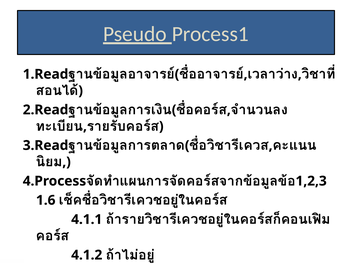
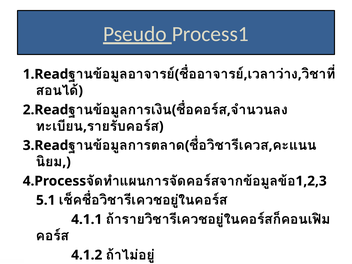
1.6: 1.6 -> 5.1 (46, 200)
